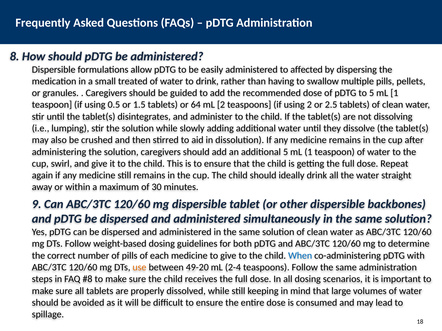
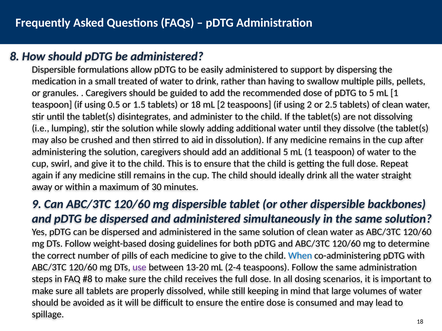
affected: affected -> support (306, 70)
or 64: 64 -> 18 (196, 105)
use colour: orange -> purple (140, 268)
49-20: 49-20 -> 13-20 (197, 268)
